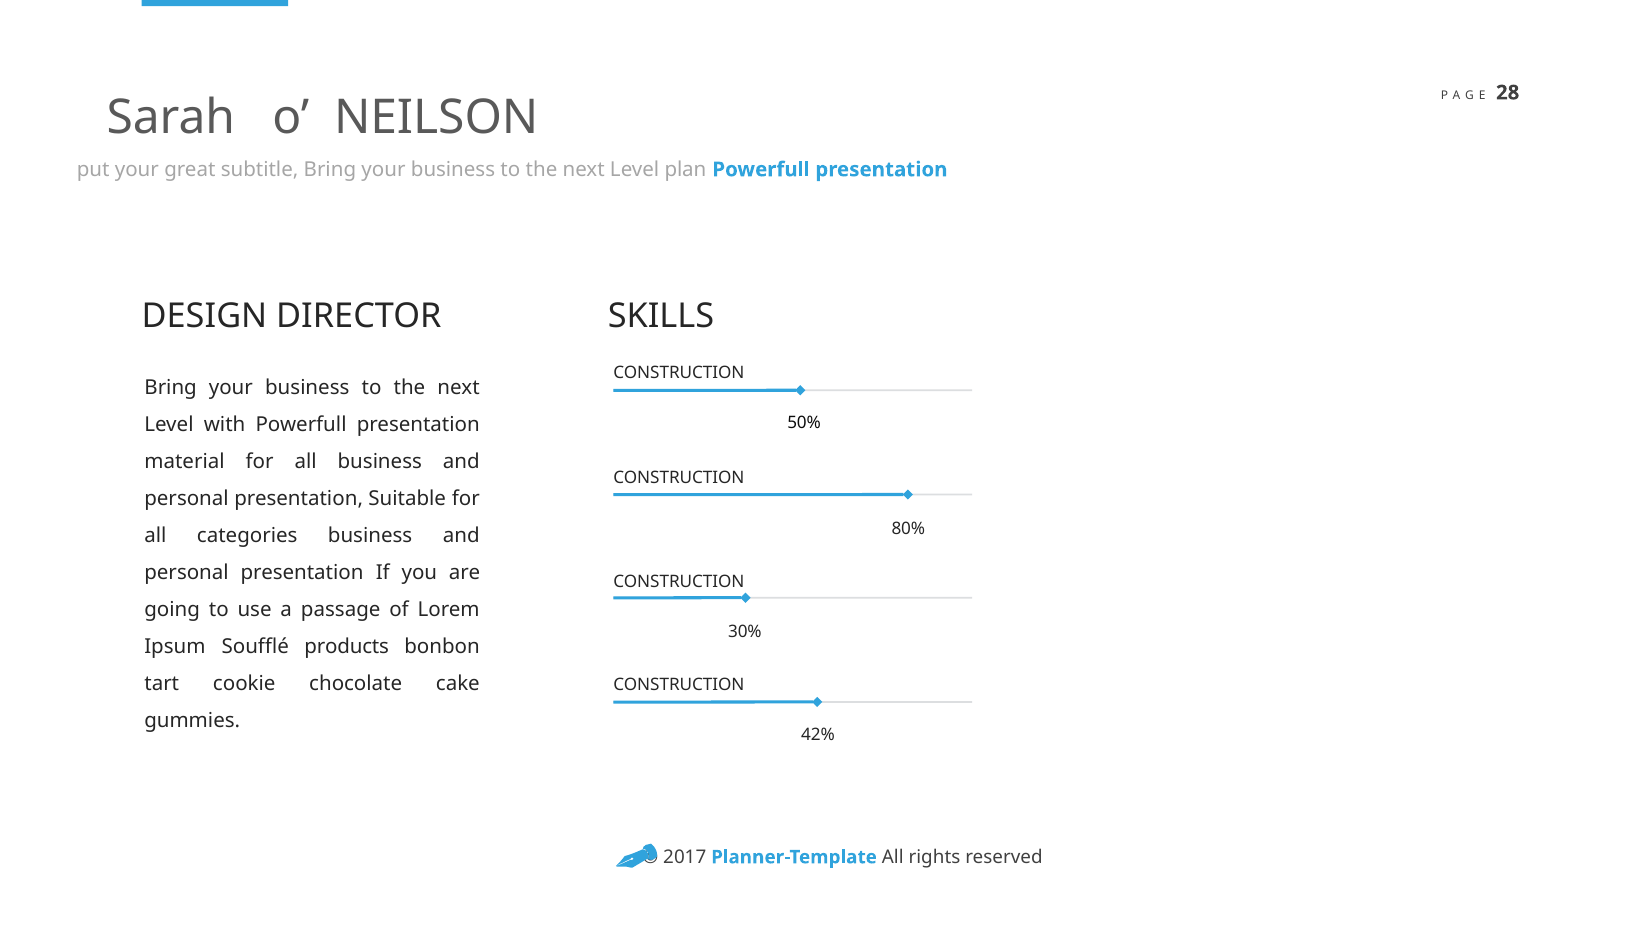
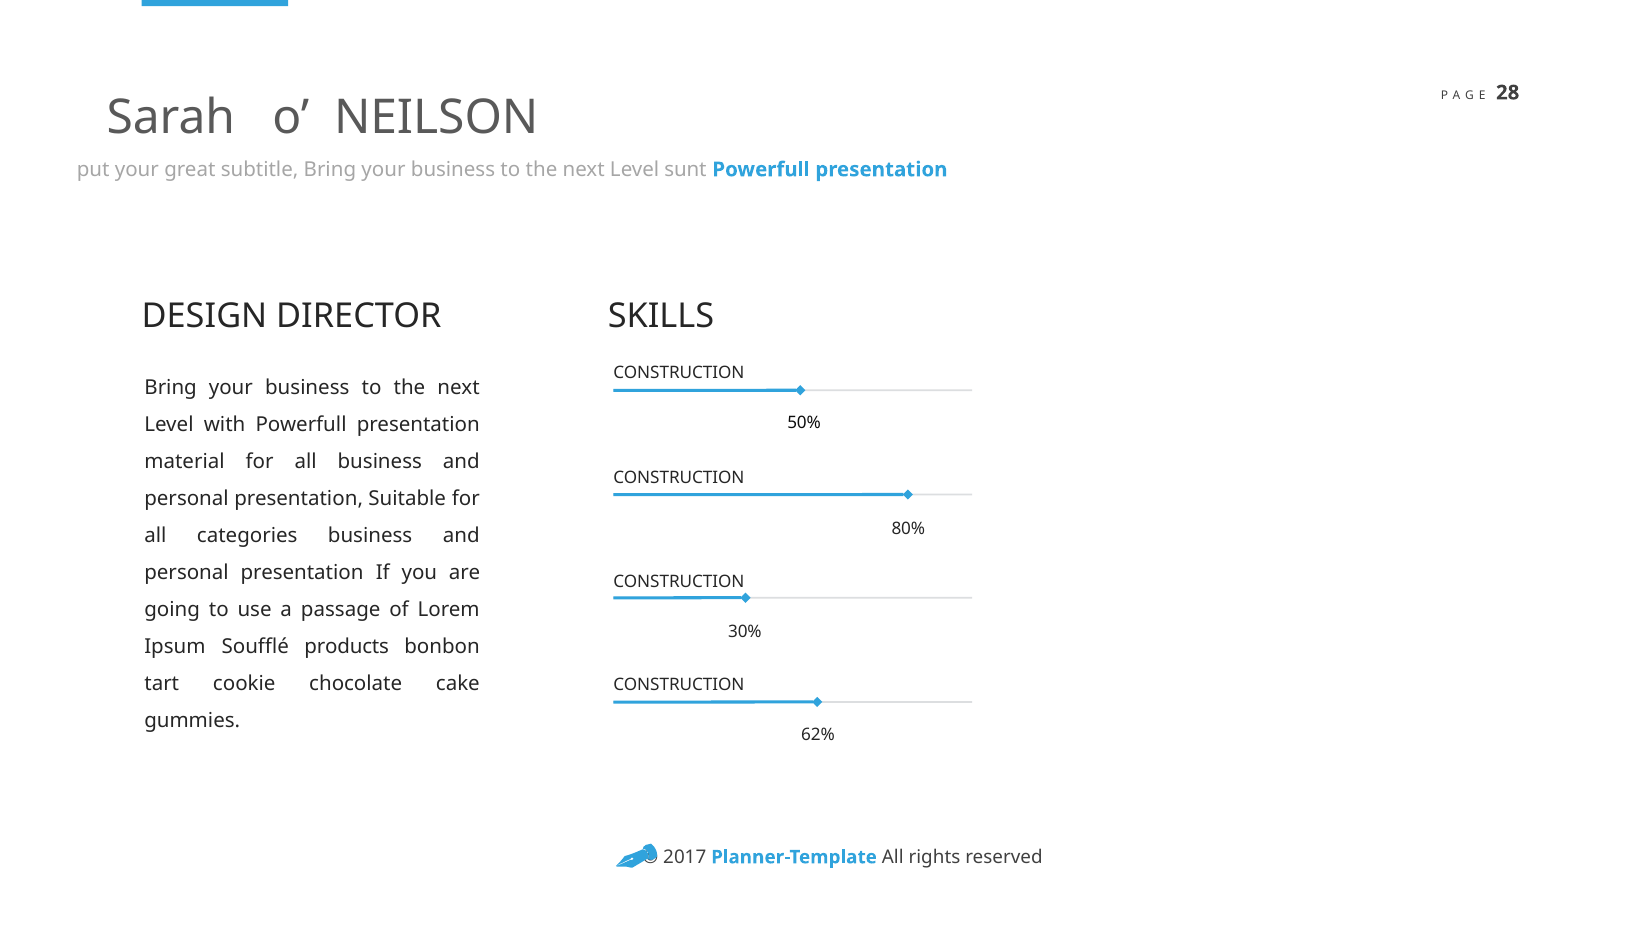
plan: plan -> sunt (685, 169)
42%: 42% -> 62% (818, 735)
